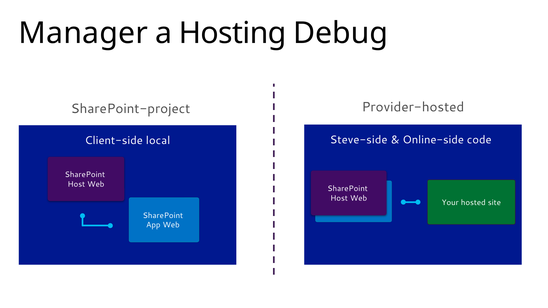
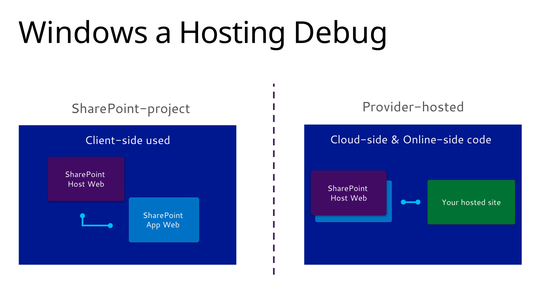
Manager: Manager -> Windows (83, 33)
Steve-side: Steve-side -> Cloud-side (359, 140)
local: local -> used (158, 140)
